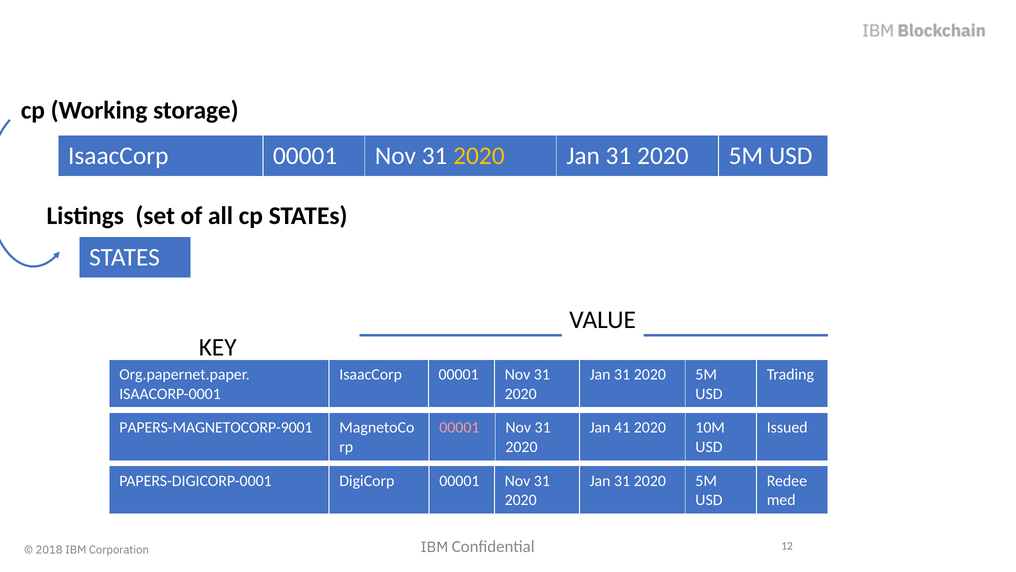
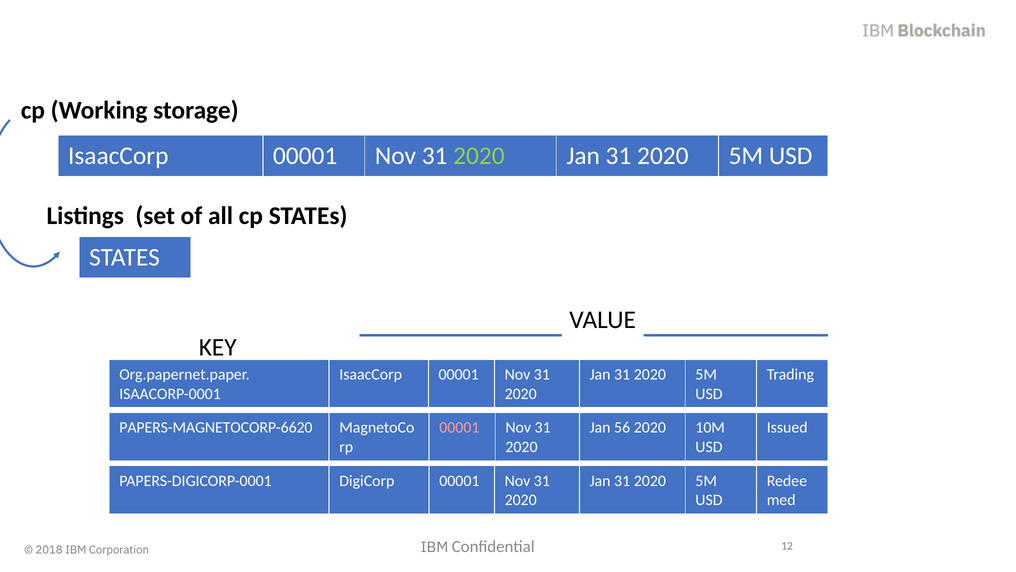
2020 colour: yellow -> light green (479, 156)
PAPERS-MAGNETOCORP-9001: PAPERS-MAGNETOCORP-9001 -> PAPERS-MAGNETOCORP-6620 (216, 427)
41: 41 -> 56 (622, 427)
